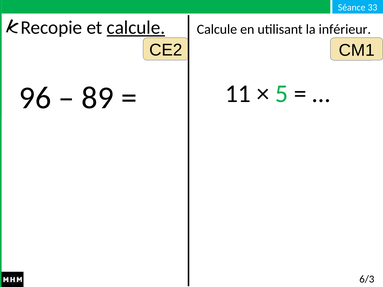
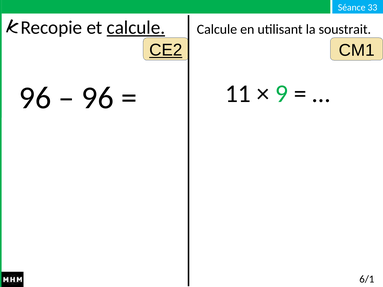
inférieur: inférieur -> soustrait (345, 29)
CE2 underline: none -> present (166, 50)
5: 5 -> 9 (282, 94)
89: 89 -> 96 (98, 98)
6/3: 6/3 -> 6/1 (367, 279)
